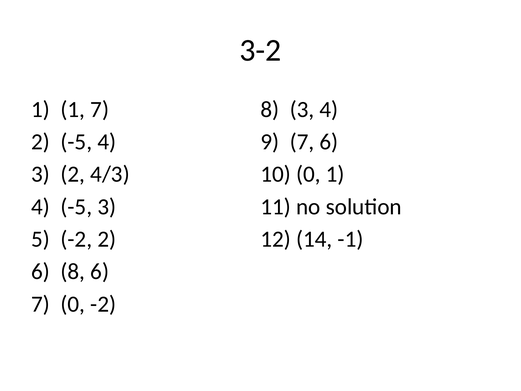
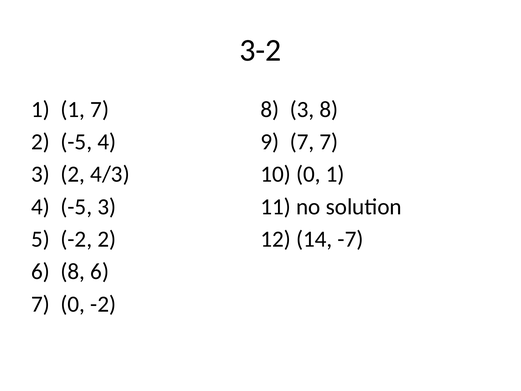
3 4: 4 -> 8 (329, 109)
7 6: 6 -> 7 (329, 142)
-1: -1 -> -7 (351, 239)
